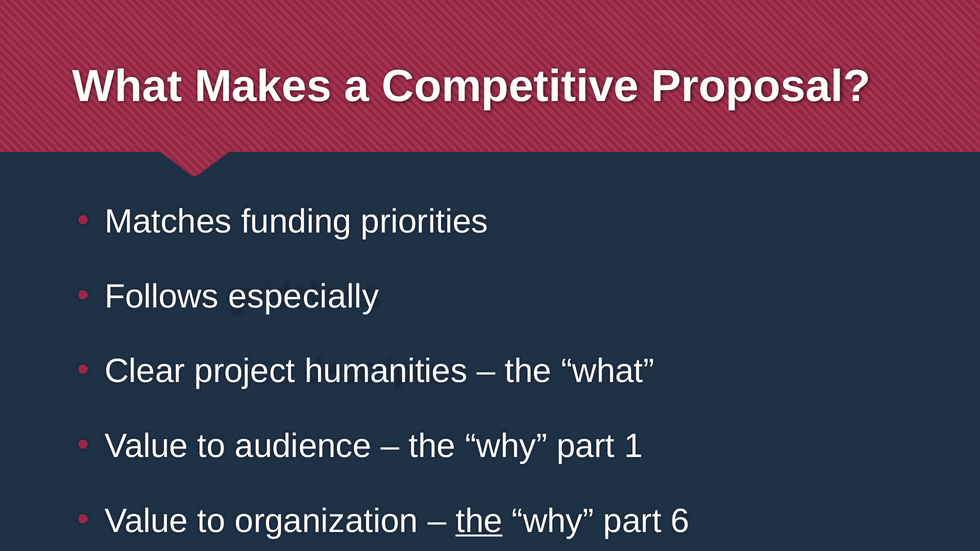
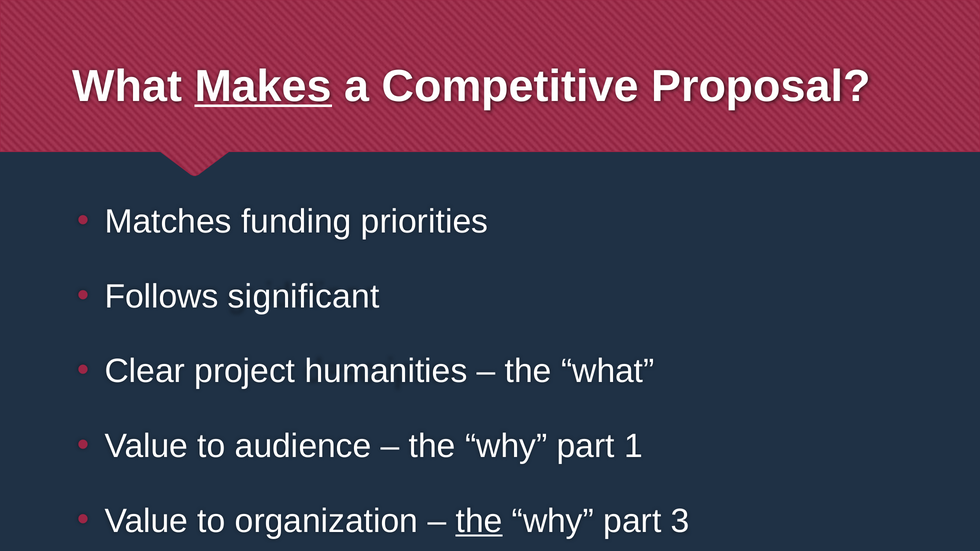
Makes underline: none -> present (263, 86)
especially: especially -> significant (304, 297)
6: 6 -> 3 (680, 521)
